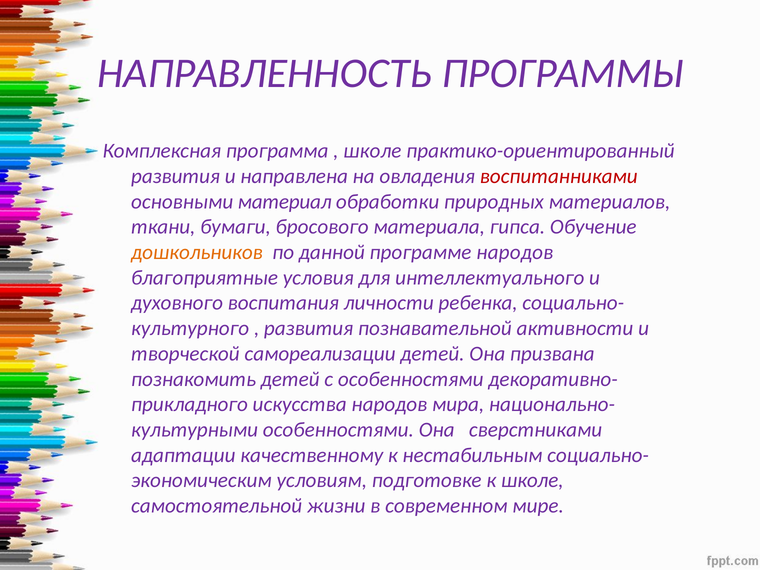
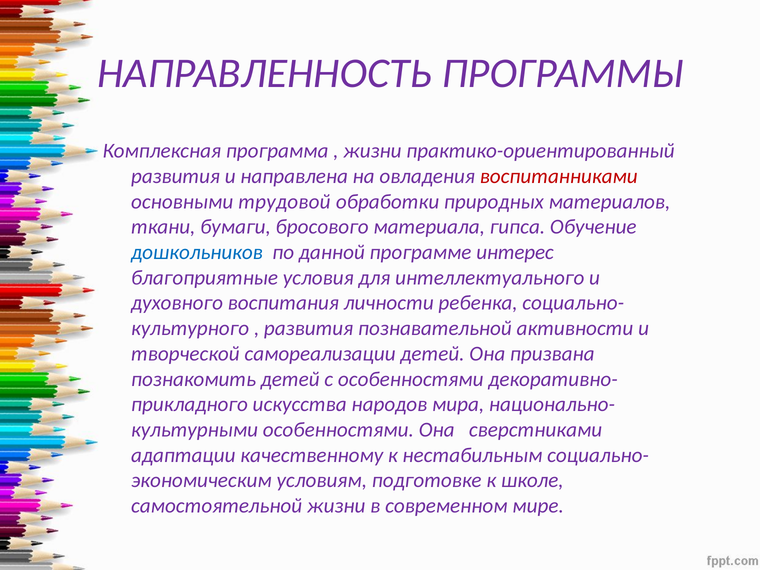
школе: школе -> жизни (372, 151)
материал: материал -> трудовой (284, 202)
дошкольников colour: orange -> blue (197, 252)
программе народов: народов -> интерес (515, 252)
